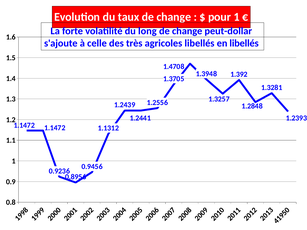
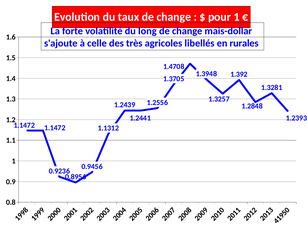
peut-dollar: peut-dollar -> mais-dollar (228, 31)
en libellés: libellés -> rurales (244, 43)
